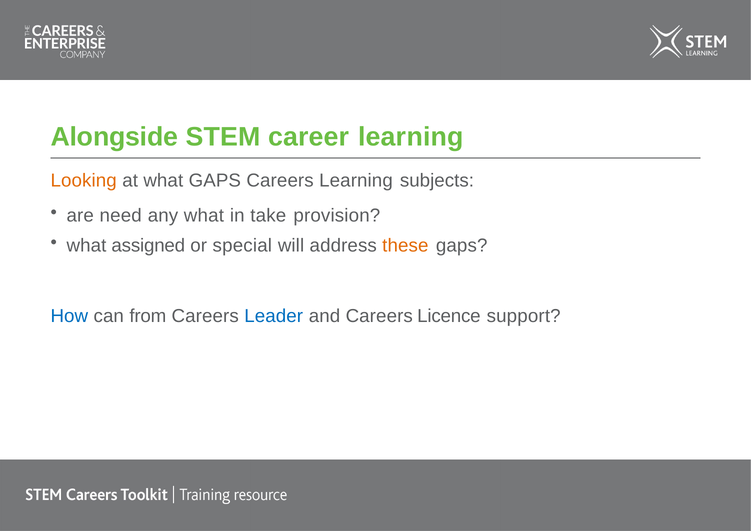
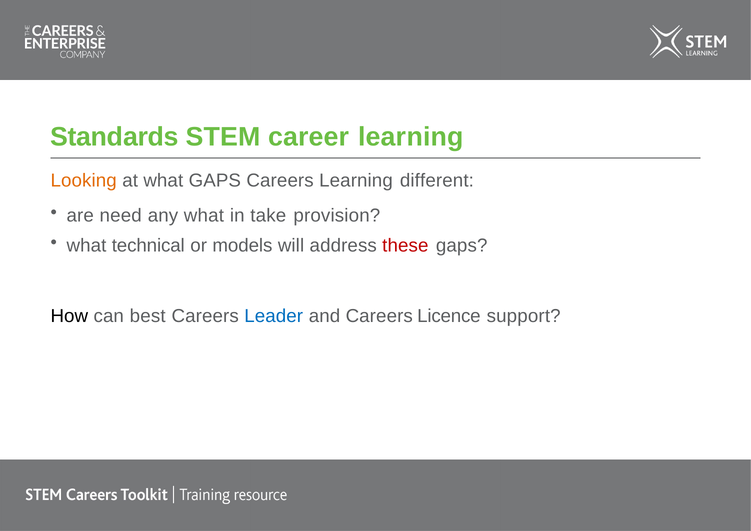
Alongside: Alongside -> Standards (114, 137)
subjects: subjects -> different (437, 181)
assigned: assigned -> technical (148, 246)
special: special -> models (242, 246)
these colour: orange -> red (405, 246)
How colour: blue -> black (69, 316)
from: from -> best (148, 316)
